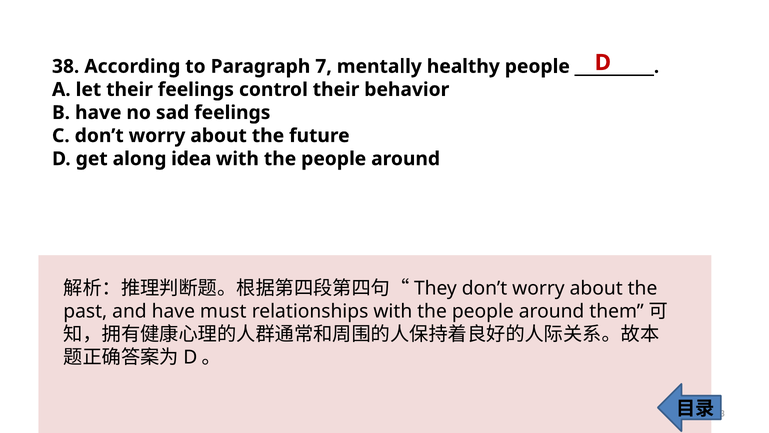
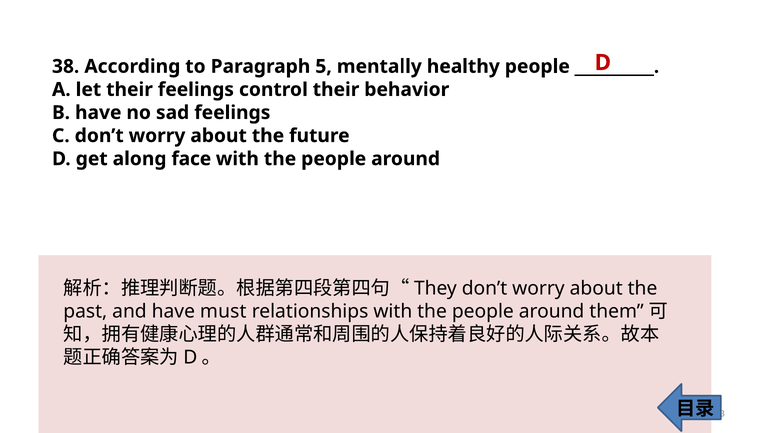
7: 7 -> 5 (324, 66)
idea: idea -> face (191, 159)
